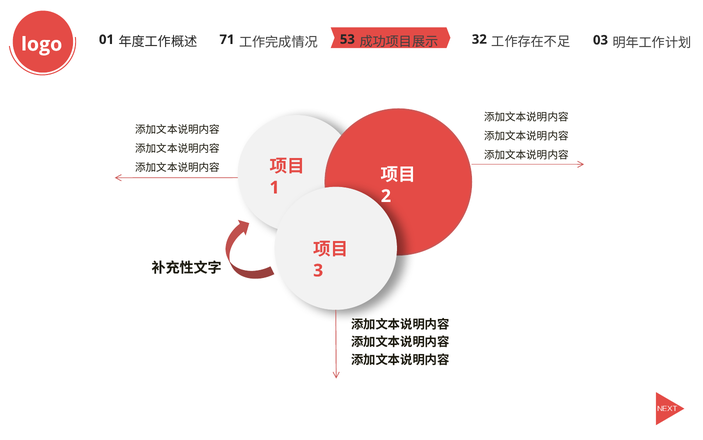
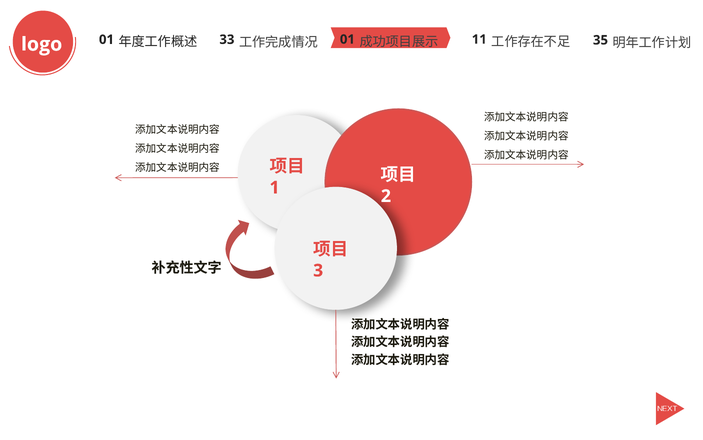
71: 71 -> 33 (227, 40)
53: 53 -> 01 (347, 39)
32: 32 -> 11 (479, 39)
03: 03 -> 35 (601, 40)
